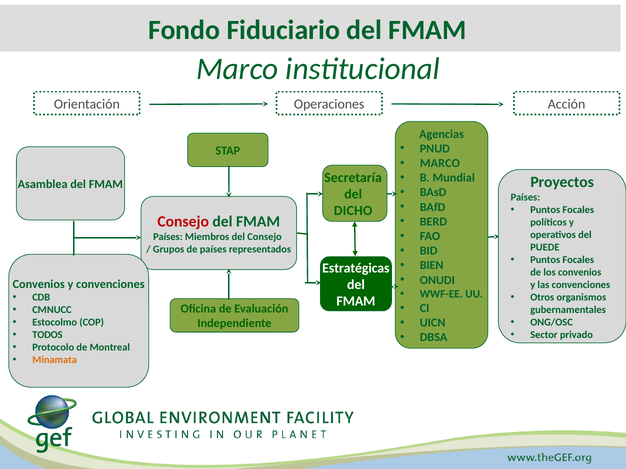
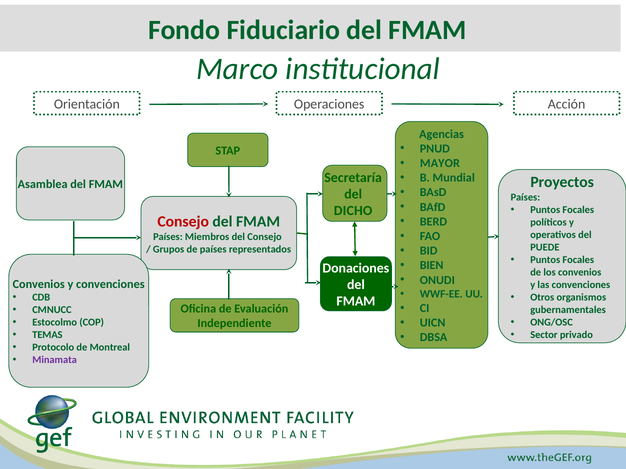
MARCO: MARCO -> MAYOR (440, 163)
Estratégicas: Estratégicas -> Donaciones (356, 268)
TODOS: TODOS -> TEMAS (47, 335)
Minamata colour: orange -> purple (55, 360)
